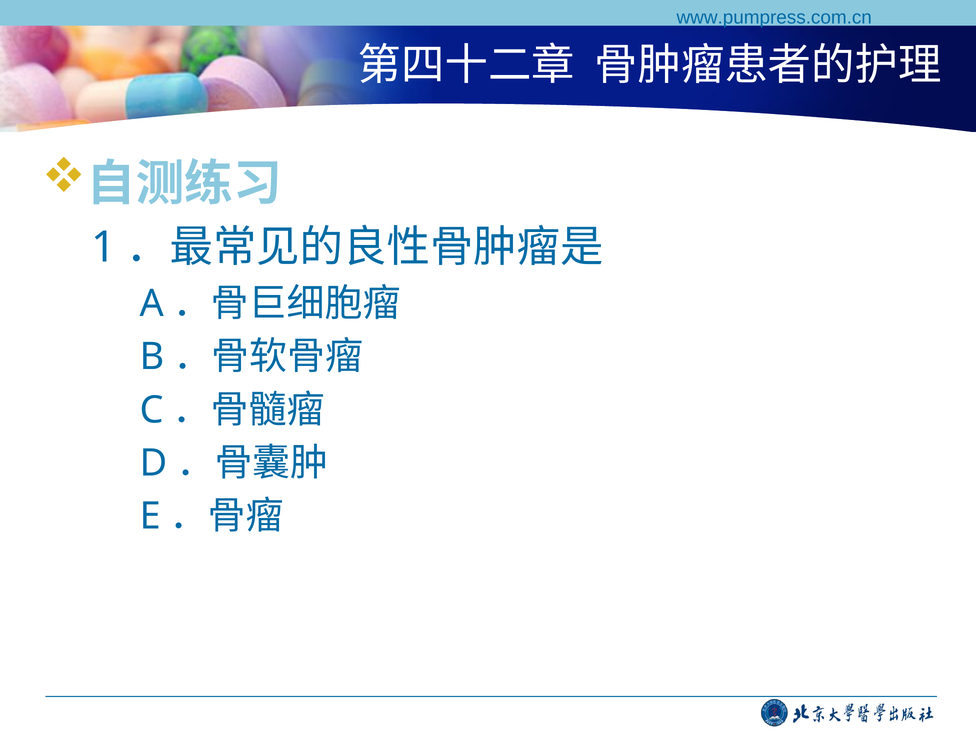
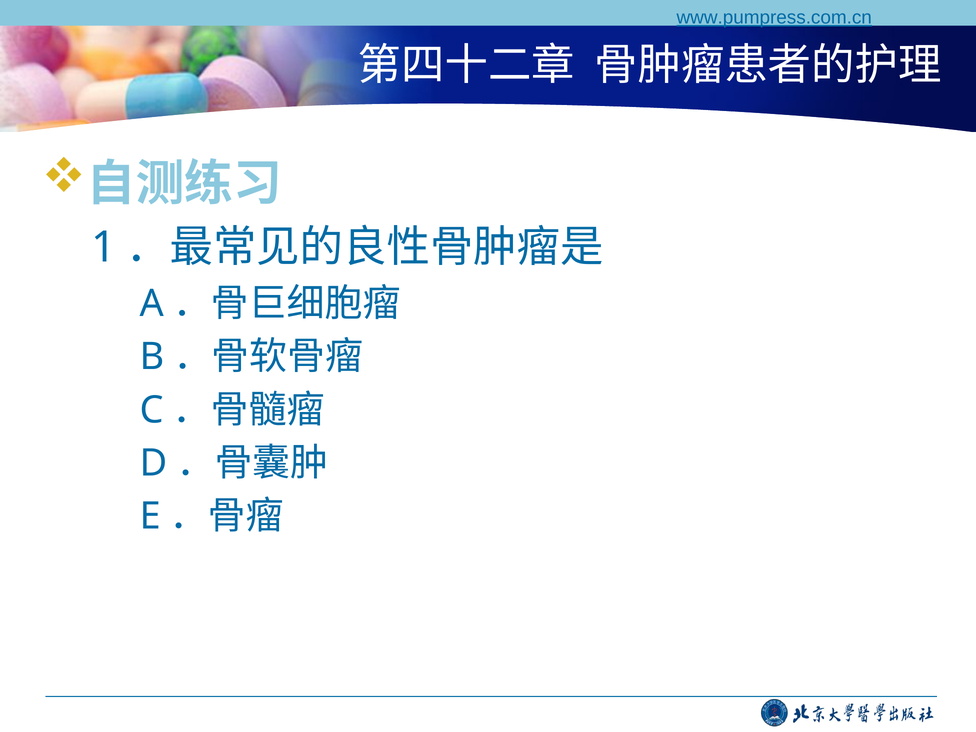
www.pumpress.com.cn underline: none -> present (774, 18)
